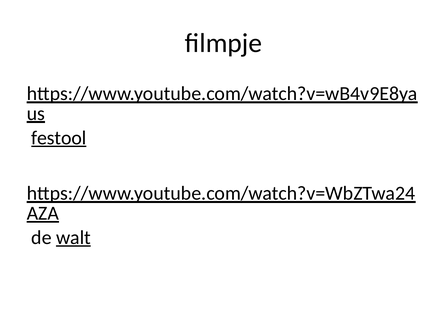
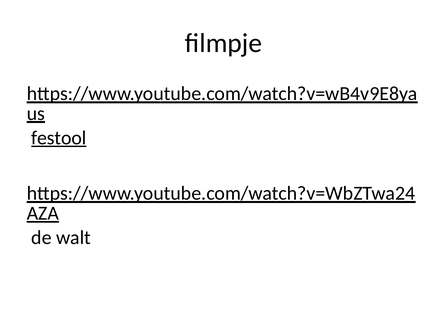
walt underline: present -> none (73, 238)
